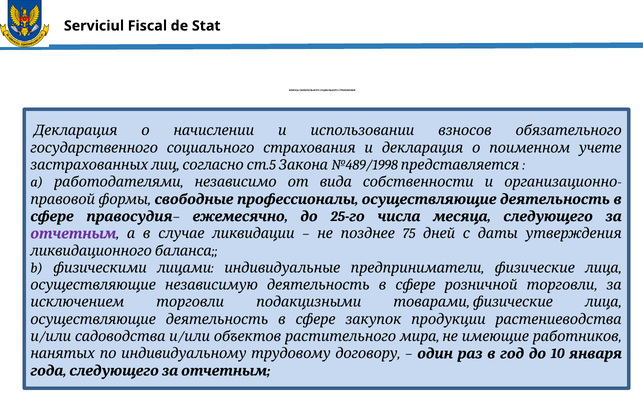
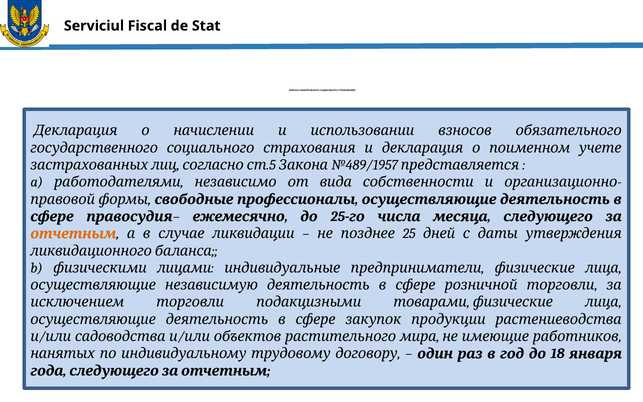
№489/1998: №489/1998 -> №489/1957 (365, 165)
отчетным colour: purple -> orange (73, 234)
75: 75 -> 25 (409, 234)
10: 10 -> 18 (558, 354)
